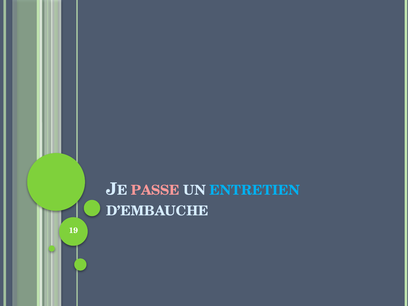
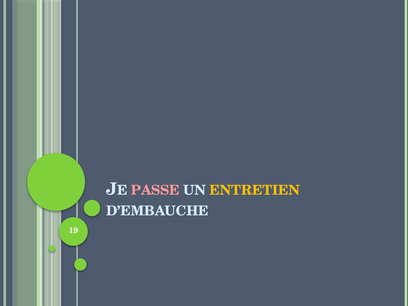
ENTRETIEN colour: light blue -> yellow (255, 190)
